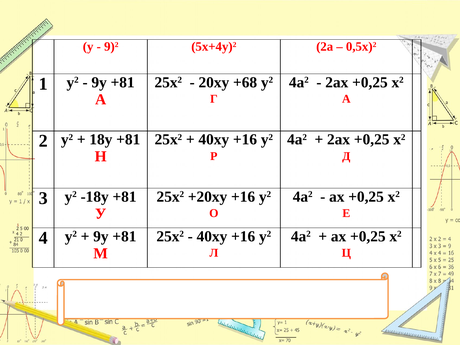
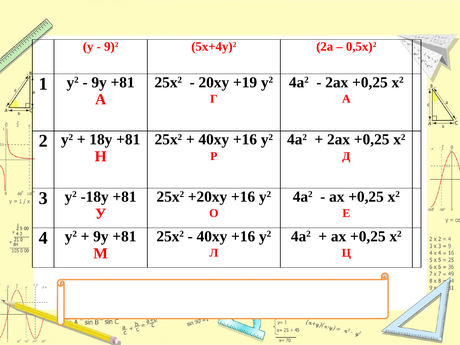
+68: +68 -> +19 (245, 82)
